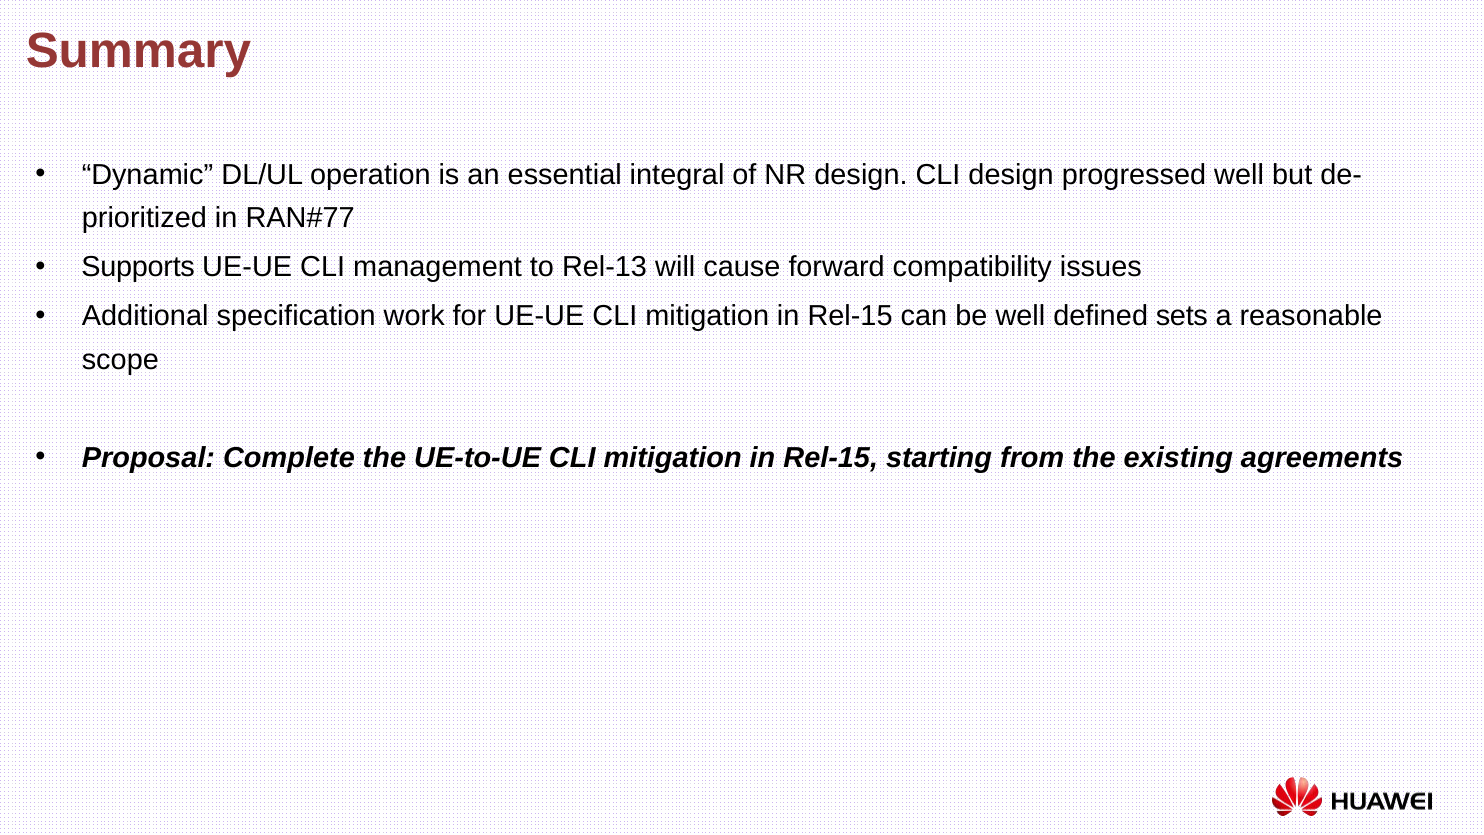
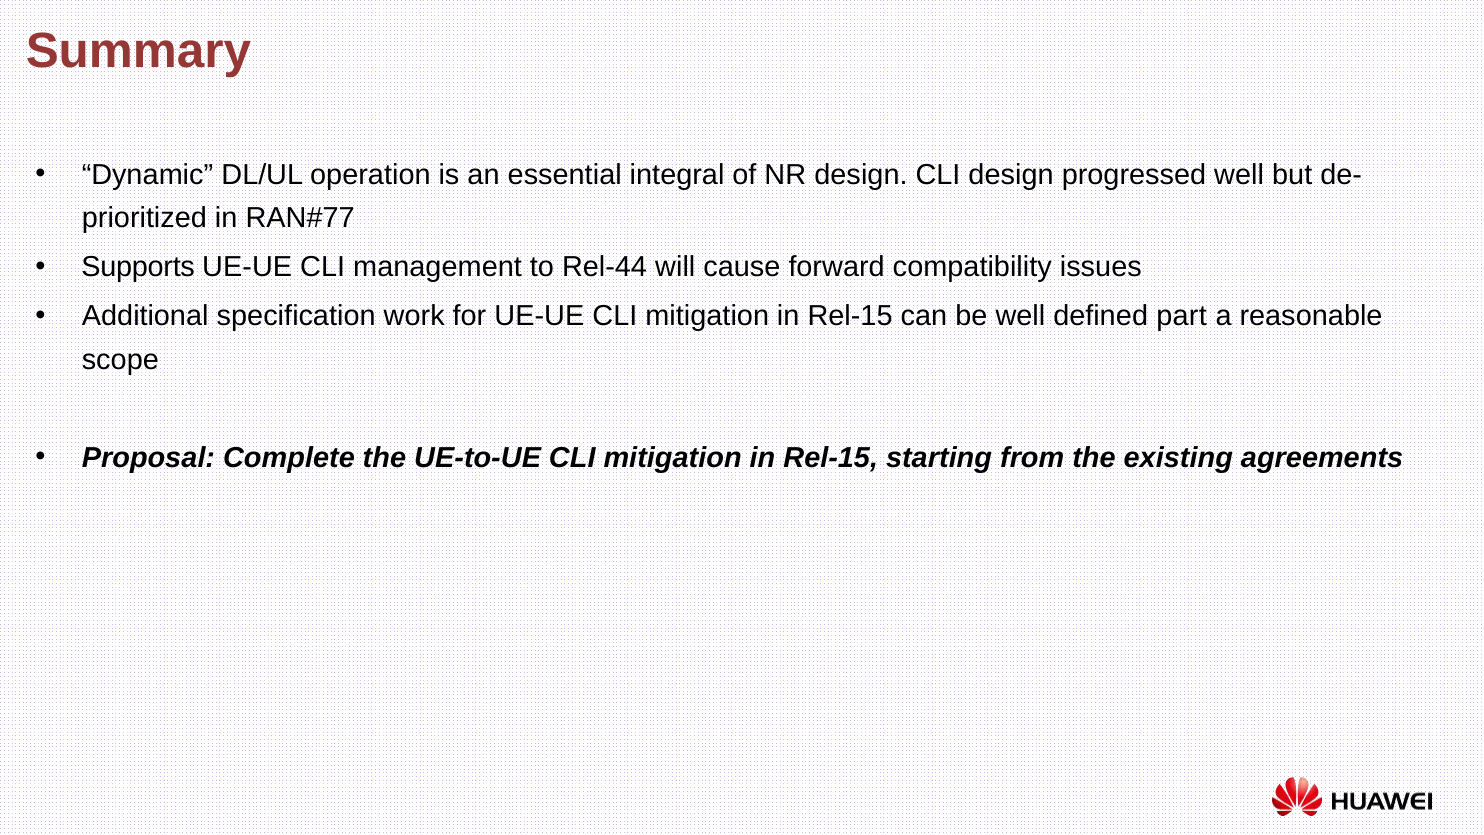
Rel-13: Rel-13 -> Rel-44 (605, 267)
sets: sets -> part (1182, 316)
